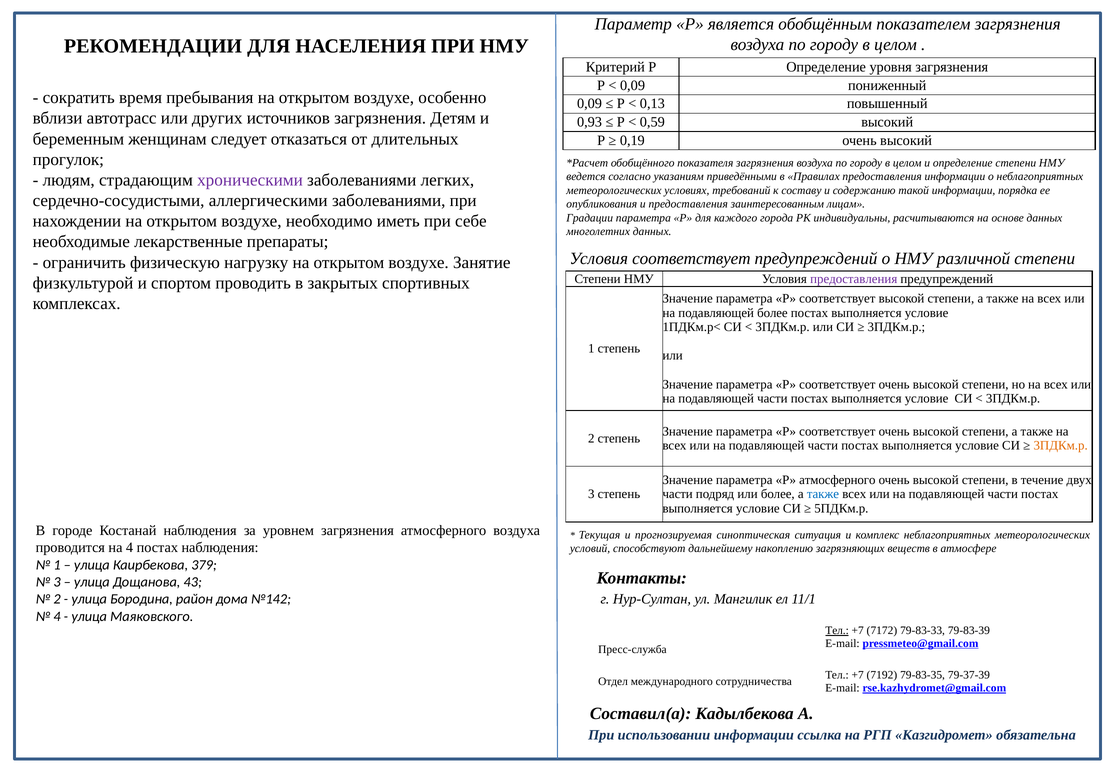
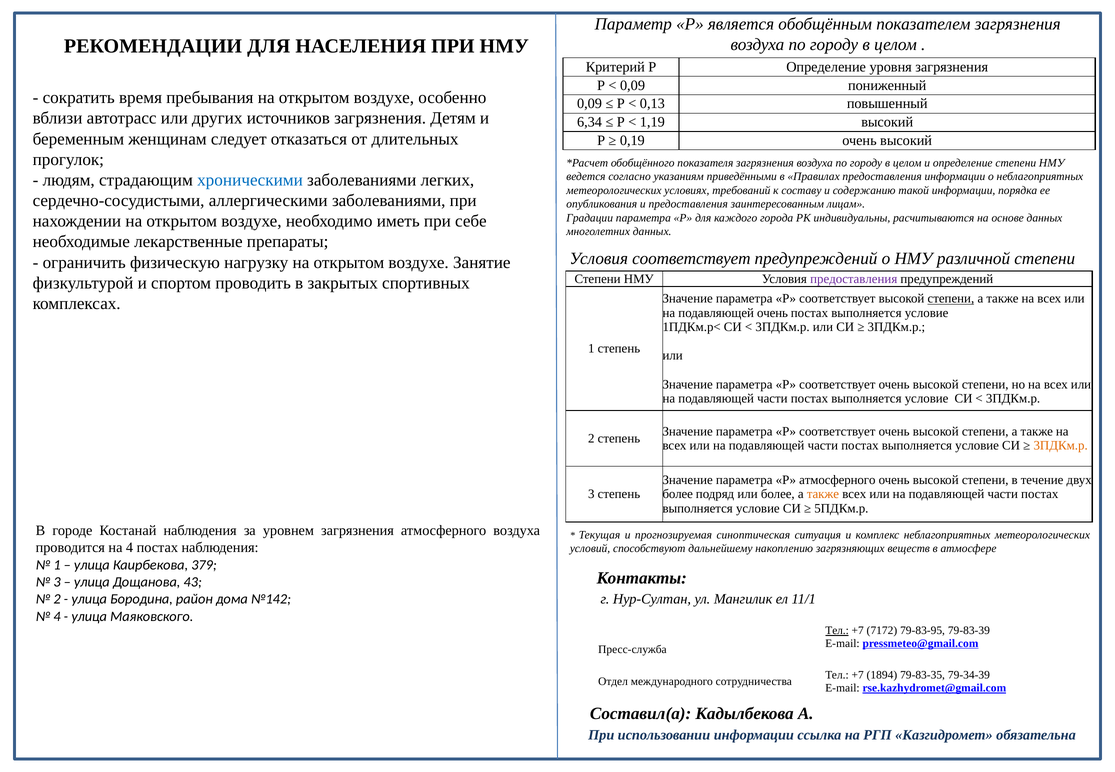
0,93: 0,93 -> 6,34 (590, 122)
0,59: 0,59 -> 1,19 (652, 122)
хроническими colour: purple -> blue (250, 180)
степени underline: none -> present (951, 299)
подавляющей более: более -> очень (772, 313)
части: части -> более (678, 494)
также colour: blue -> orange (823, 494)
79-83-33: 79-83-33 -> 79-83-95 (923, 631)
7192: 7192 -> 1894 (882, 675)
79-37-39: 79-37-39 -> 79-34-39 (969, 675)
